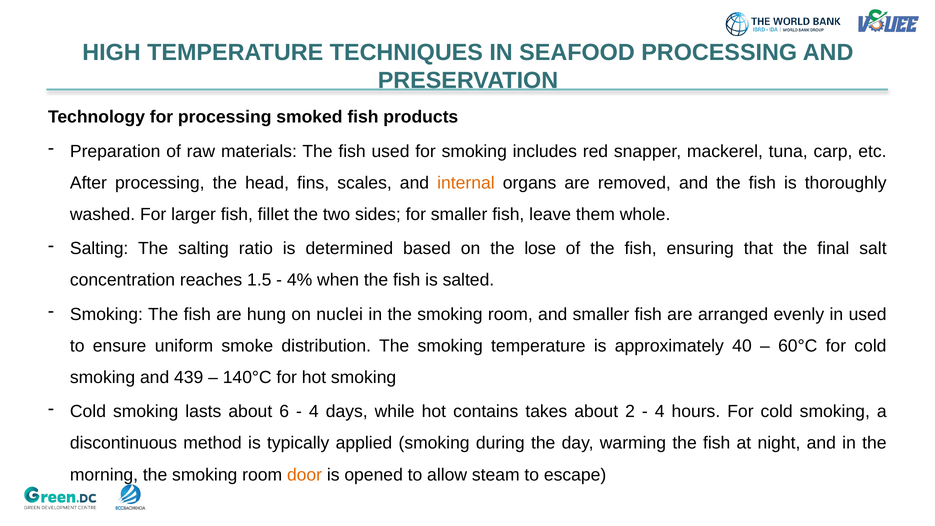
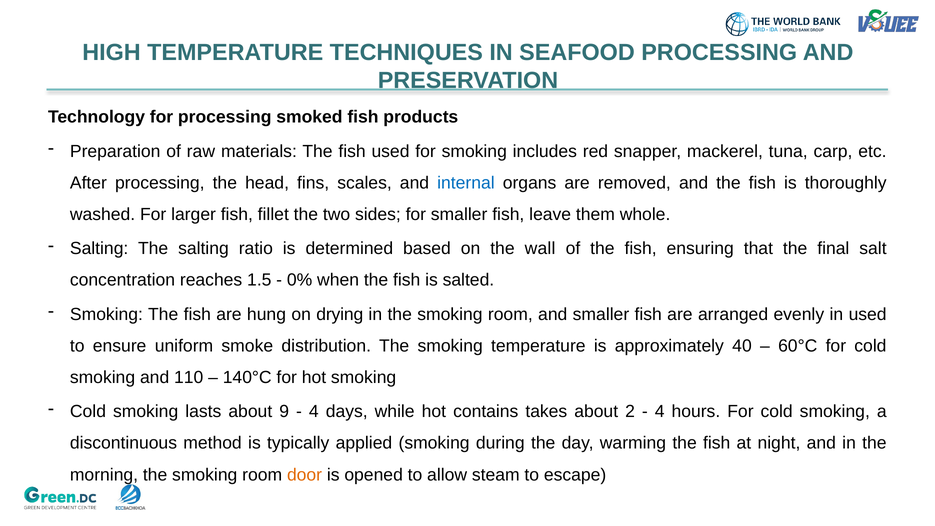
internal colour: orange -> blue (466, 183)
lose: lose -> wall (540, 249)
4%: 4% -> 0% (300, 280)
nuclei: nuclei -> drying (340, 314)
439: 439 -> 110 (189, 377)
6: 6 -> 9 (284, 412)
